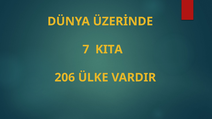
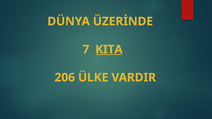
KITA underline: none -> present (109, 50)
